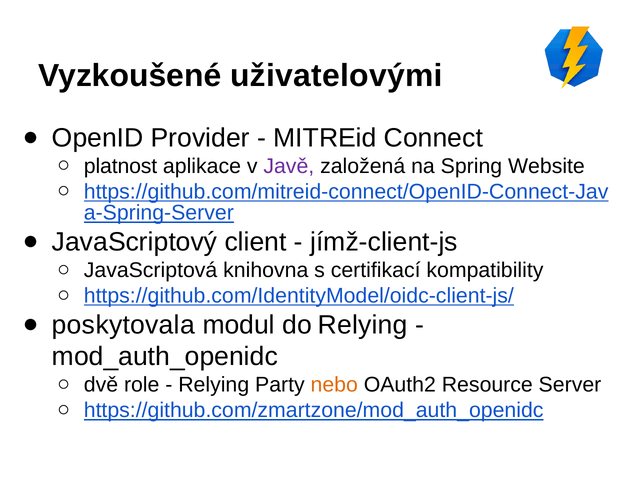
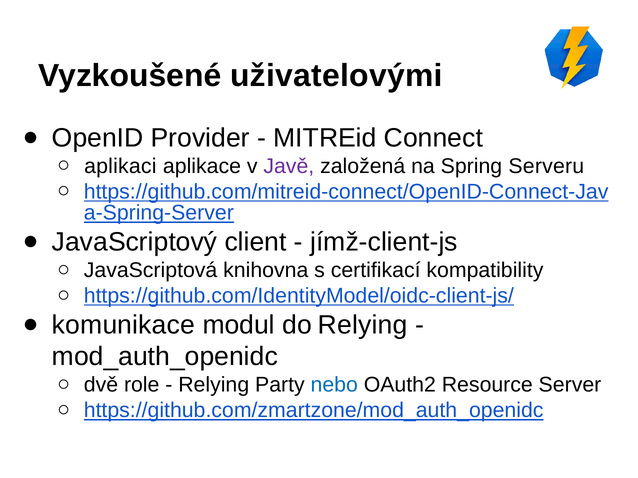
platnost: platnost -> aplikaci (120, 166)
Website: Website -> Serveru (546, 166)
poskytovala: poskytovala -> komunikace (123, 325)
nebo colour: orange -> blue (334, 385)
